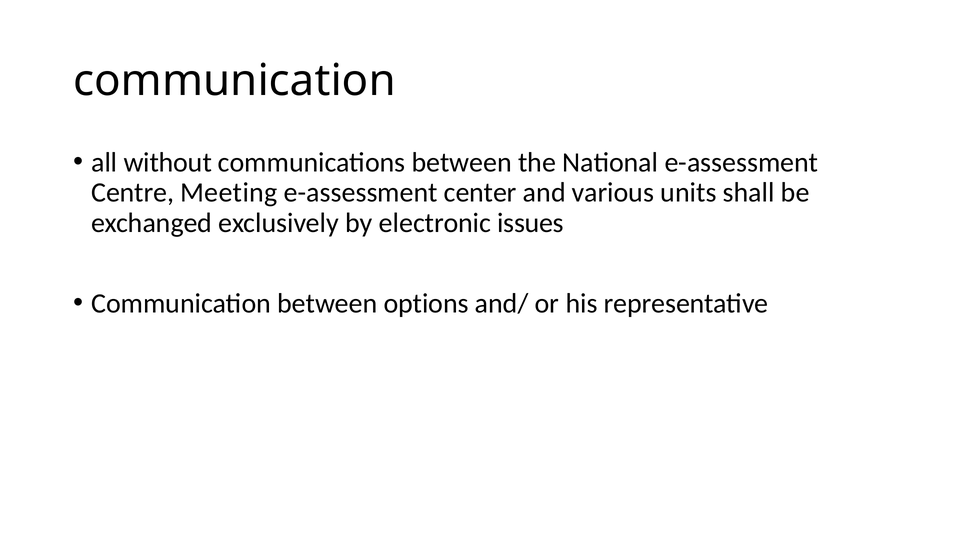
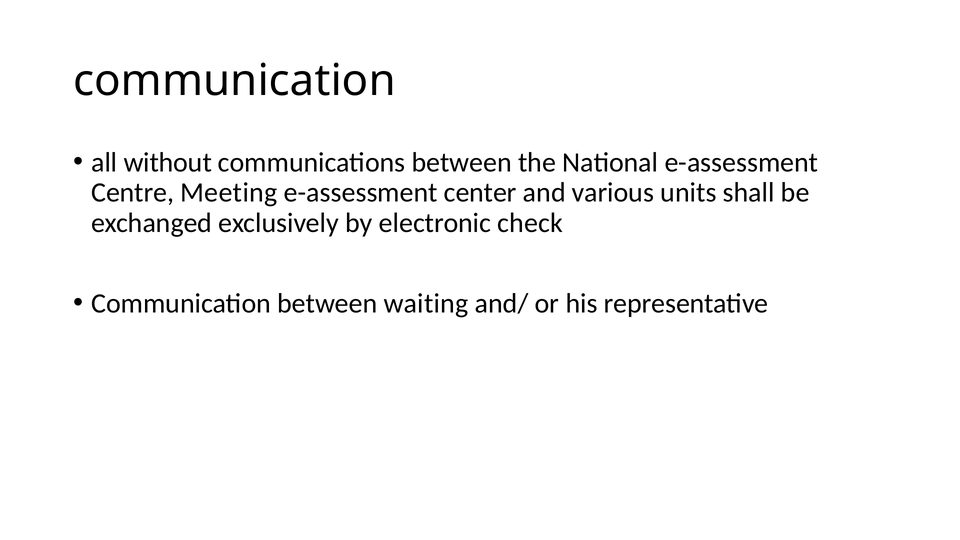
issues: issues -> check (530, 223)
options: options -> waiting (426, 303)
